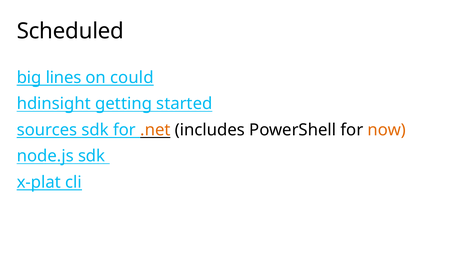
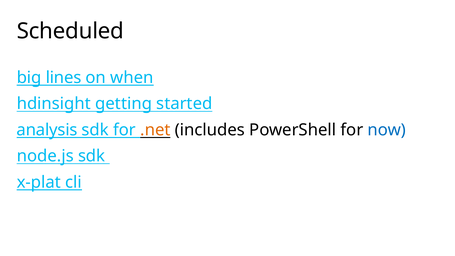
could: could -> when (132, 78)
sources: sources -> analysis (47, 130)
now colour: orange -> blue (387, 130)
